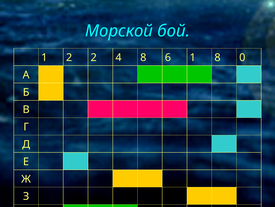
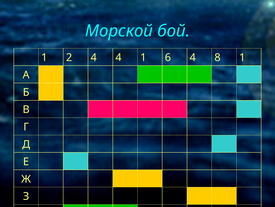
2 2: 2 -> 4 (94, 57)
4 8: 8 -> 1 (143, 57)
6 1: 1 -> 4 (193, 57)
8 0: 0 -> 1 (242, 57)
